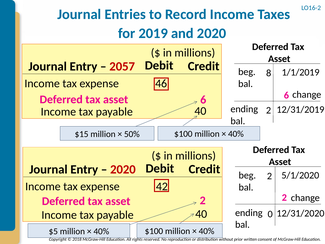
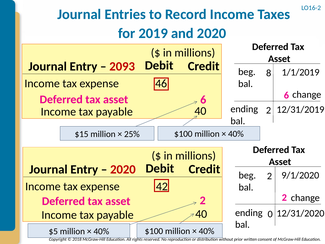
2057: 2057 -> 2093 (122, 66)
50%: 50% -> 25% (132, 134)
5/1/2020: 5/1/2020 -> 9/1/2020 (300, 175)
